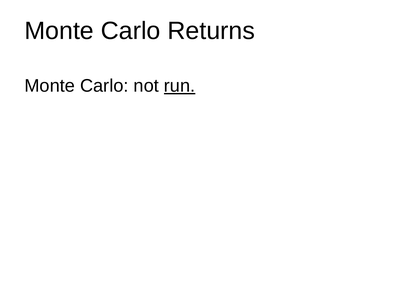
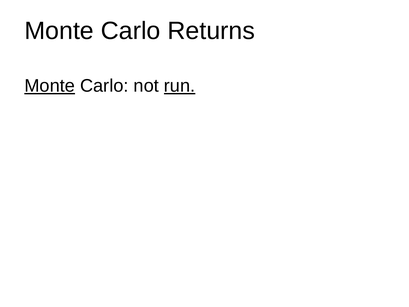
Monte underline: none -> present (50, 86)
